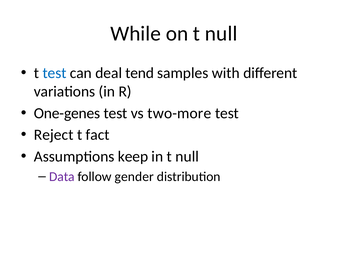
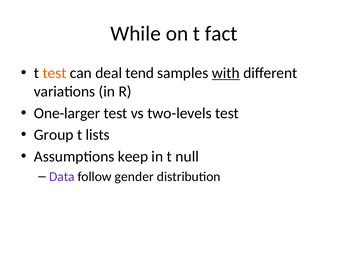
on t null: null -> fact (221, 34)
test colour: blue -> orange (55, 73)
with underline: none -> present (226, 73)
One-genes: One-genes -> One-larger (67, 113)
two-more: two-more -> two-levels (179, 113)
Reject: Reject -> Group (54, 135)
fact: fact -> lists (98, 135)
